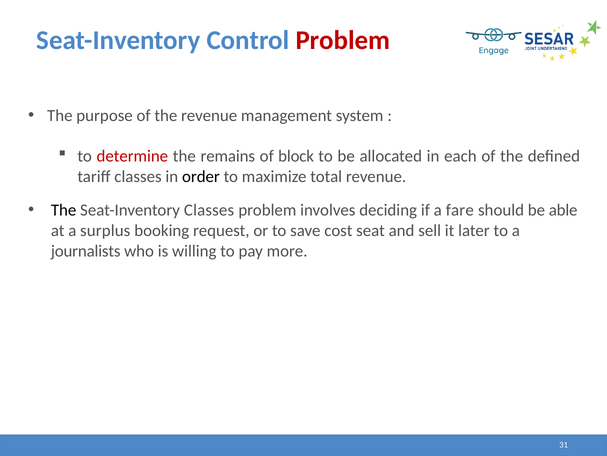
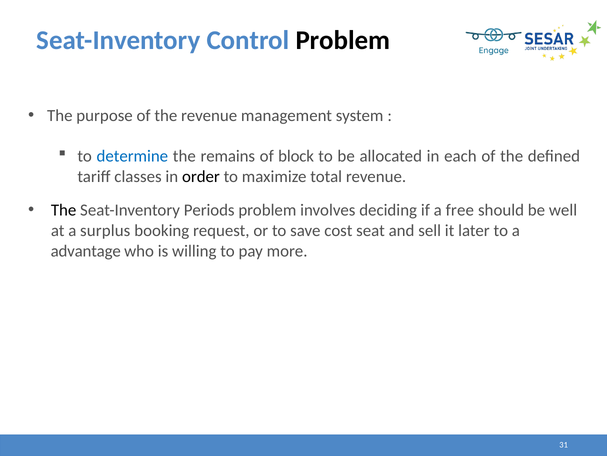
Problem colour: red -> black (343, 40)
determine colour: red -> blue (132, 156)
Seat-Inventory Classes: Classes -> Periods (209, 210)
fare: fare -> free (460, 210)
able: able -> well (563, 210)
journalists: journalists -> advantage (86, 251)
